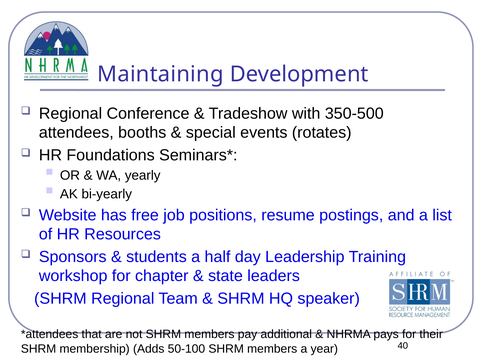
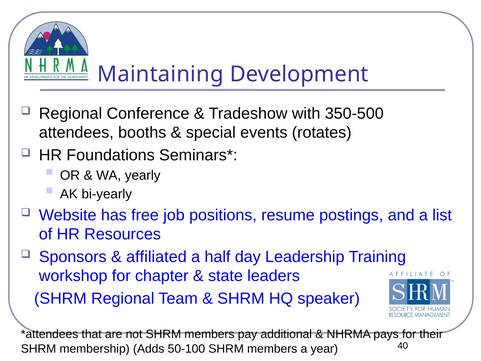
students: students -> affiliated (156, 257)
